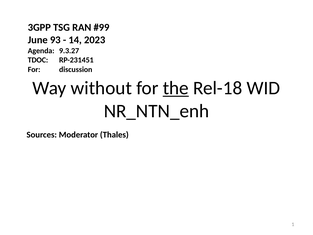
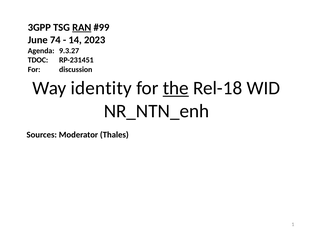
RAN underline: none -> present (82, 27)
93: 93 -> 74 (55, 40)
without: without -> identity (101, 88)
